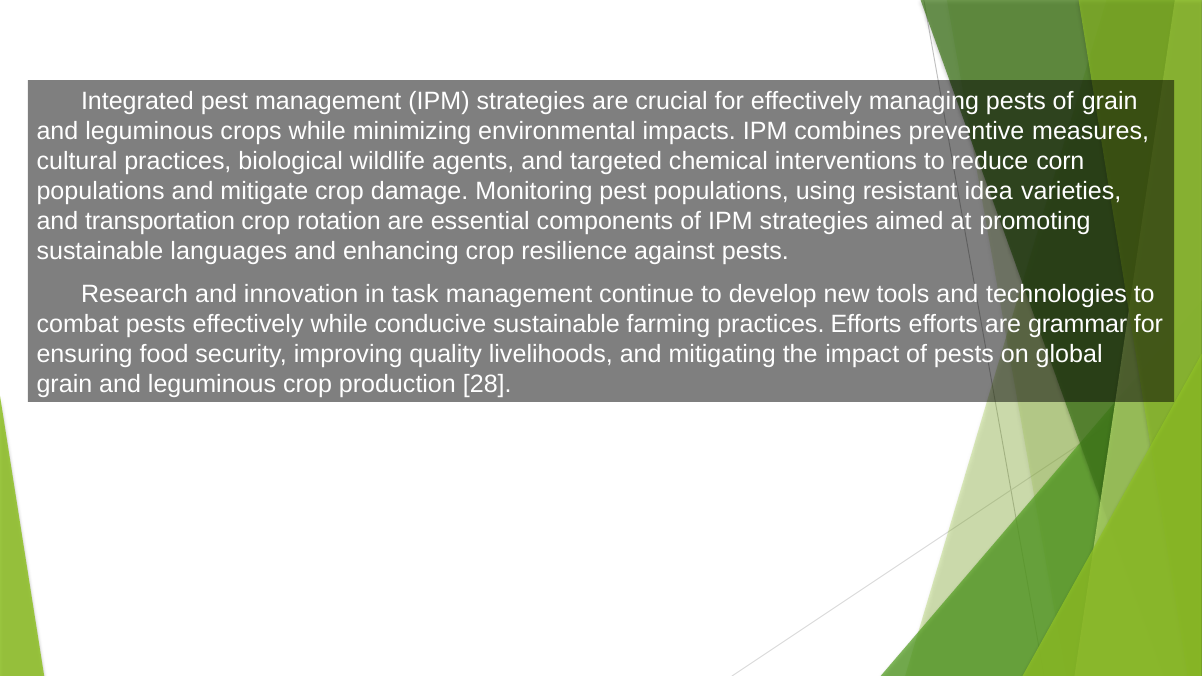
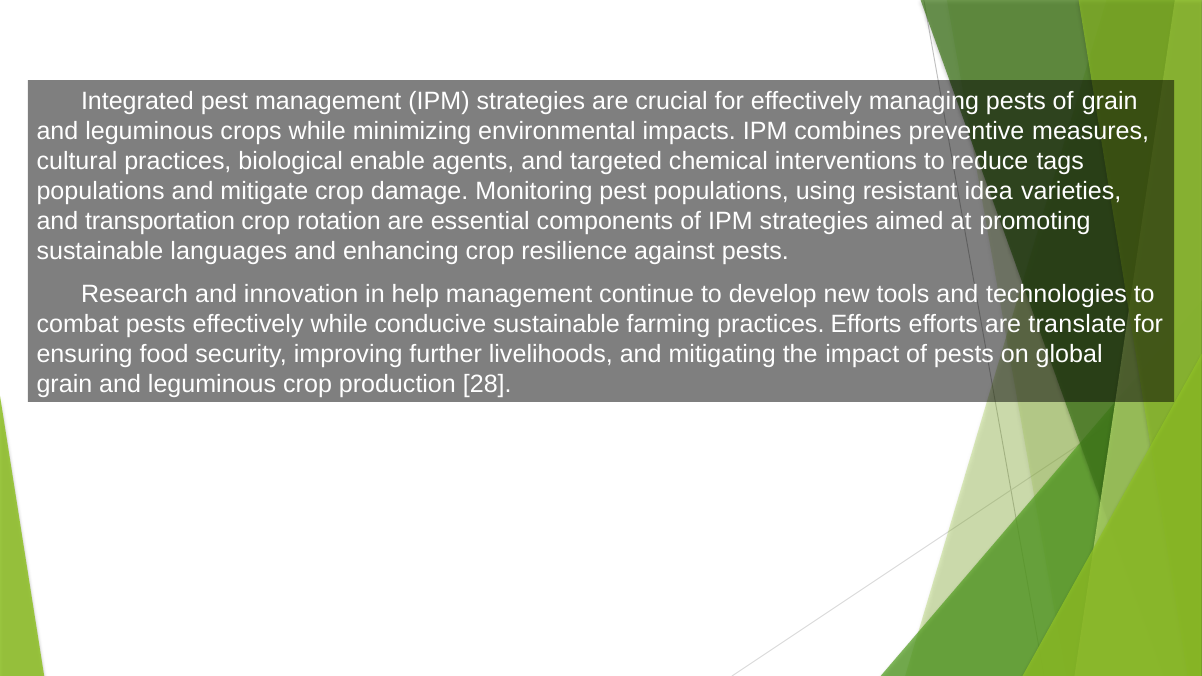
wildlife: wildlife -> enable (388, 161)
corn: corn -> tags (1060, 161)
task: task -> help (415, 294)
grammar: grammar -> translate (1077, 324)
quality: quality -> further (446, 354)
